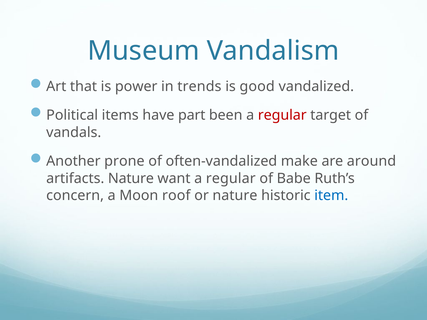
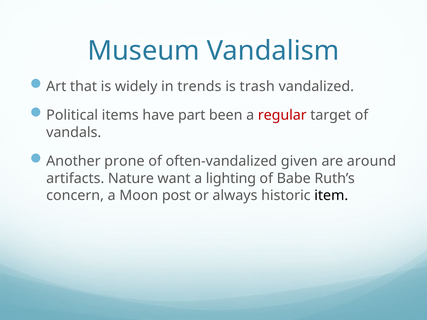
power: power -> widely (136, 86)
good: good -> trash (257, 86)
make: make -> given (299, 161)
want a regular: regular -> lighting (231, 178)
roof: roof -> post (176, 196)
or nature: nature -> always (235, 196)
item colour: blue -> black (331, 196)
